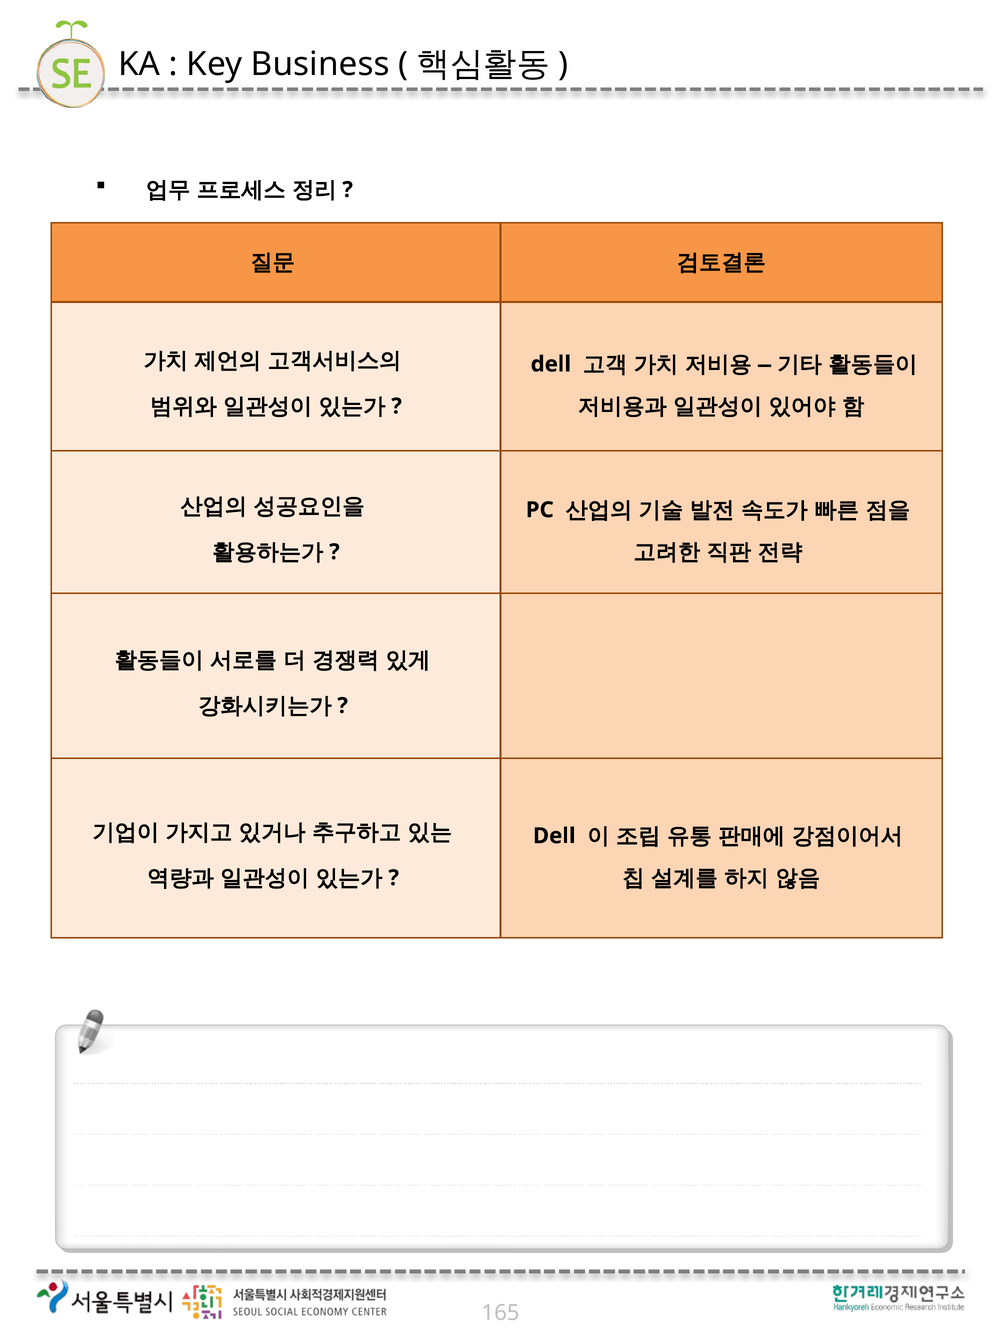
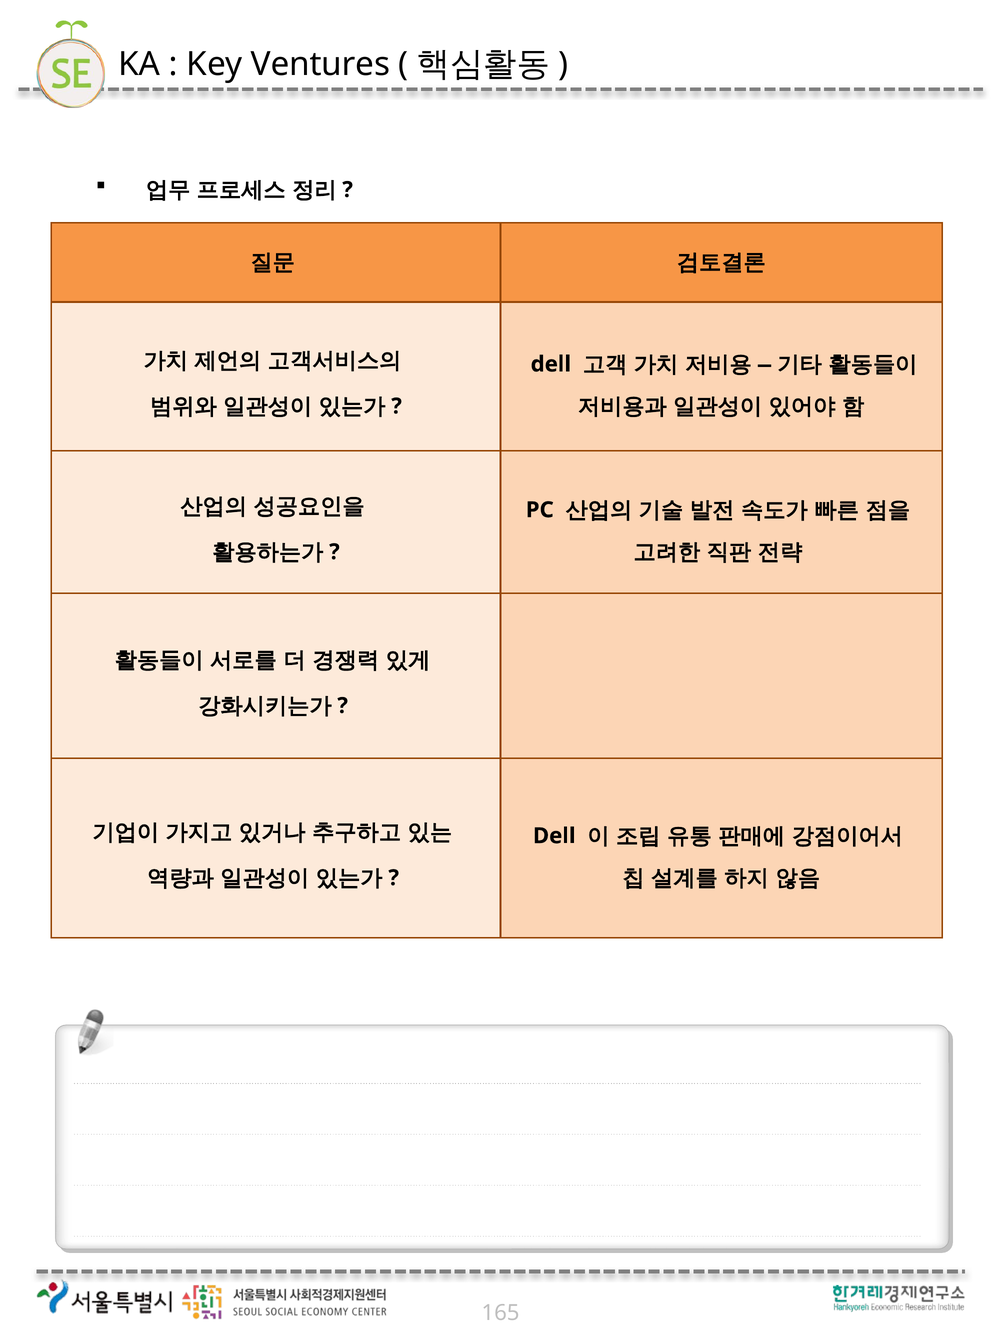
Business: Business -> Ventures (320, 64)
